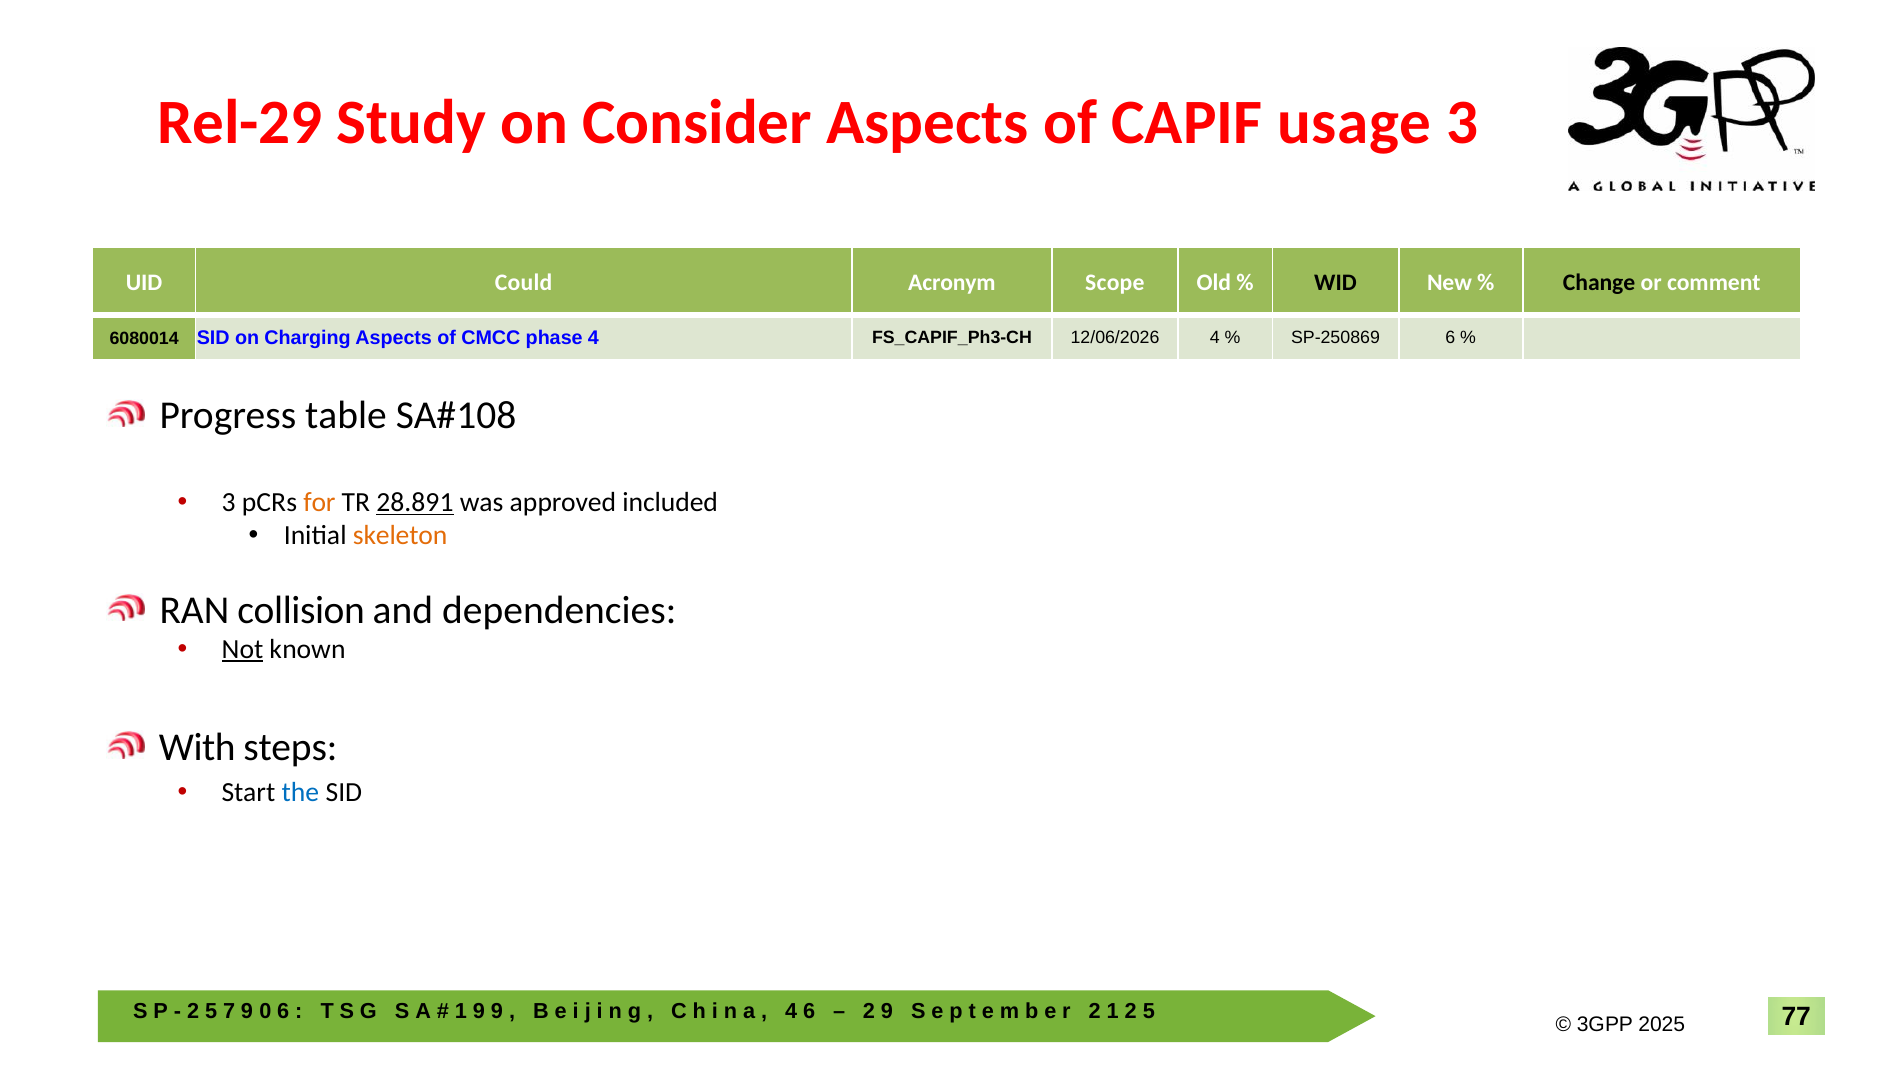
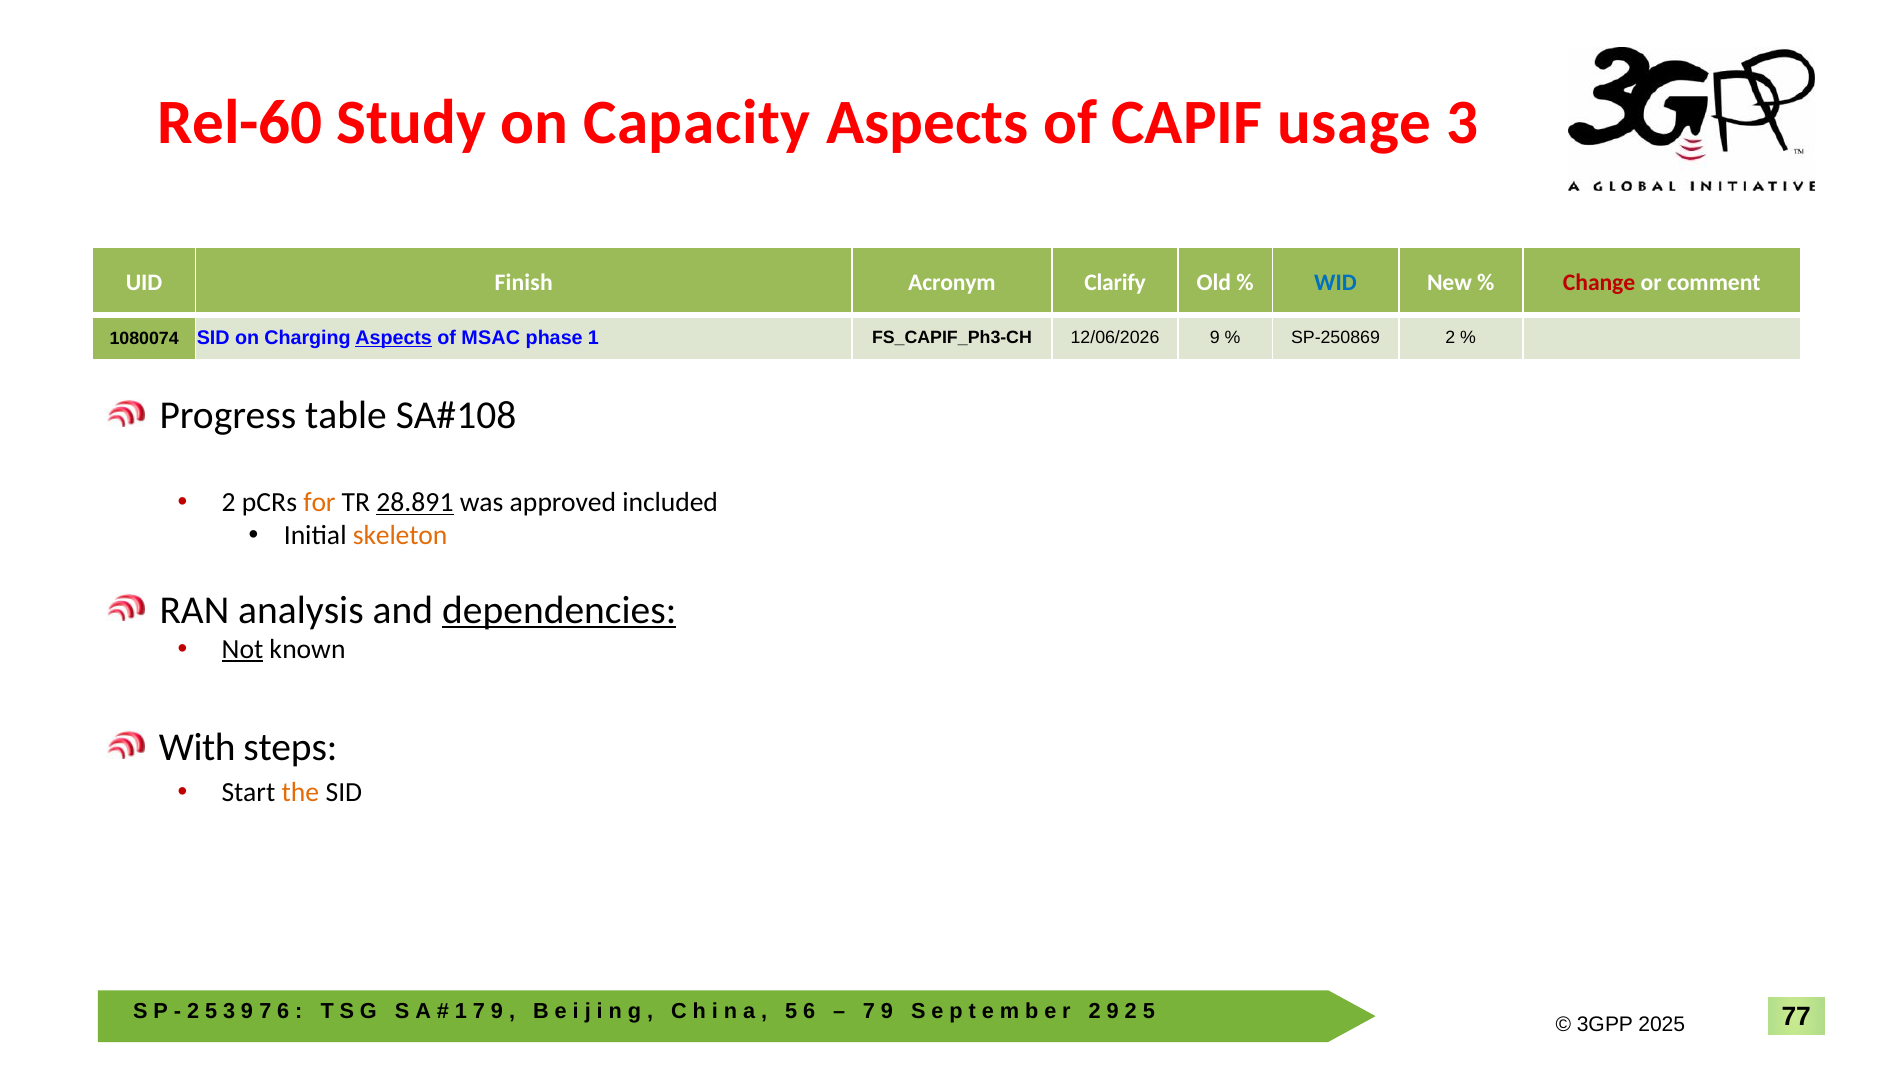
Rel-29: Rel-29 -> Rel-60 (240, 122)
Consider: Consider -> Capacity (697, 122)
Could: Could -> Finish (524, 282)
Scope: Scope -> Clarify (1115, 282)
WID colour: black -> blue (1336, 282)
Change colour: black -> red (1599, 282)
6080014: 6080014 -> 1080074 (144, 339)
Aspects underline: none -> present (394, 338)
CMCC: CMCC -> MSAC (491, 338)
phase 4: 4 -> 1 (593, 338)
12/06/2026 4: 4 -> 9 (1215, 338)
SP-250869 6: 6 -> 2 (1450, 338)
3: 3 -> 2 (229, 503)
collision: collision -> analysis (301, 610)
dependencies underline: none -> present (559, 610)
the colour: blue -> orange (300, 793)
7: 7 -> 3 (229, 1012)
0: 0 -> 7 (265, 1012)
1 9: 9 -> 7 (479, 1012)
4: 4 -> 5 (791, 1012)
2: 2 -> 7 (869, 1012)
1: 1 -> 9 (1113, 1012)
